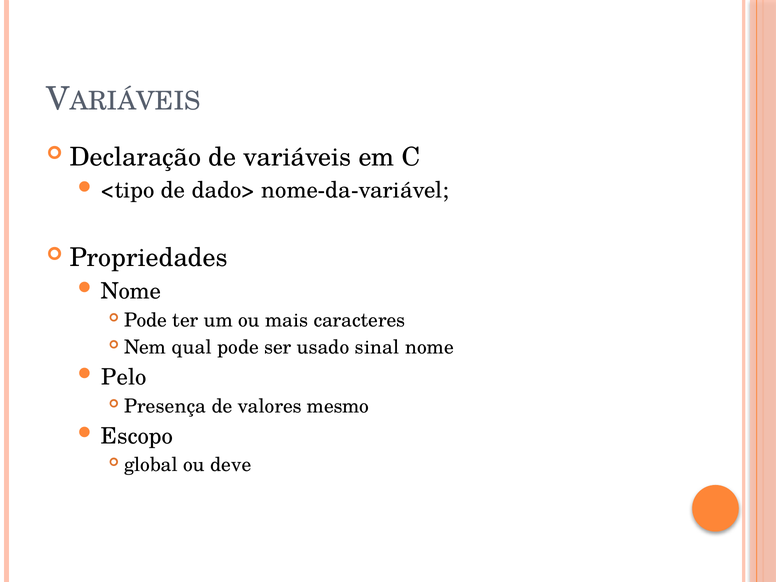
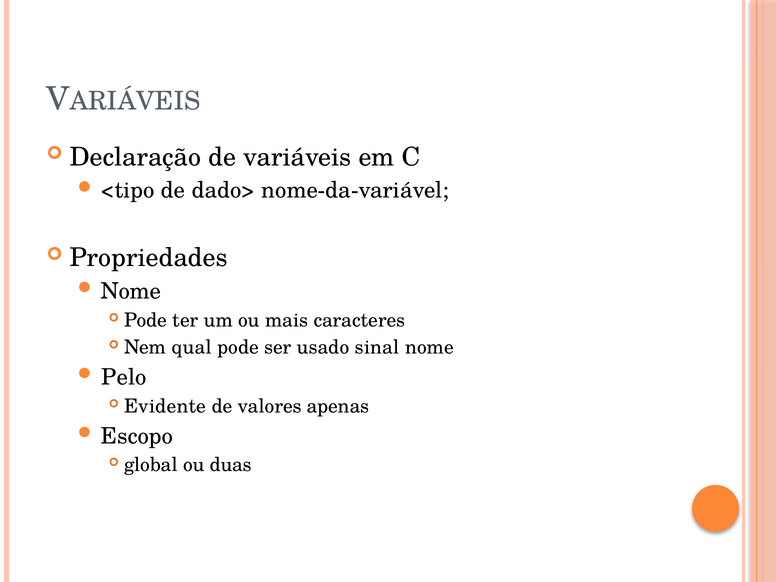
Presença: Presença -> Evidente (165, 406)
mesmo: mesmo -> apenas (338, 406)
deve: deve -> duas (231, 465)
